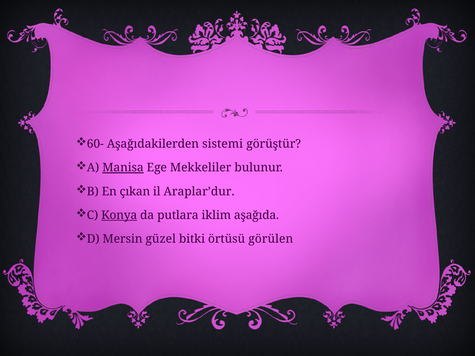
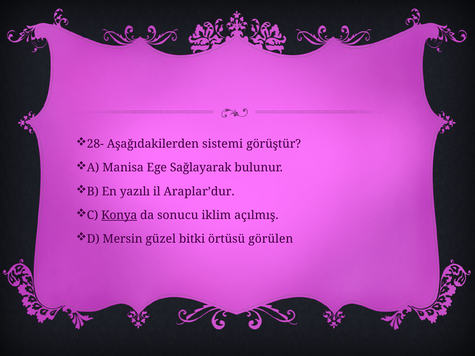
60-: 60- -> 28- (95, 144)
Manisa underline: present -> none (123, 168)
Mekkeliler: Mekkeliler -> Sağlayarak (201, 168)
çıkan: çıkan -> yazılı (135, 192)
putlara: putlara -> sonucu (178, 215)
aşağıda: aşağıda -> açılmış (256, 215)
